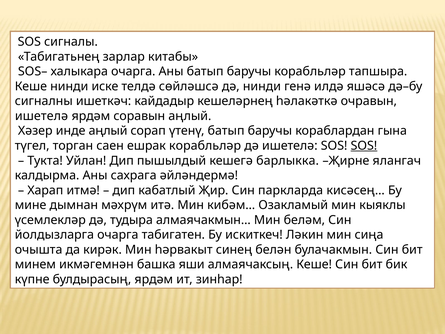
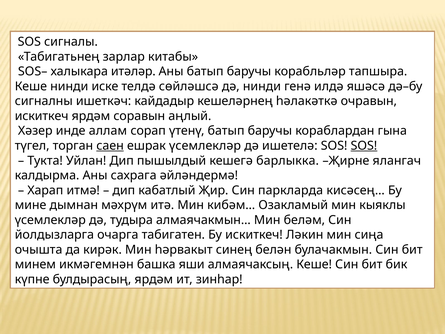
халыкара очарга: очарга -> итәләр (133, 71)
ишетелә: ишетелә -> искиткеч (42, 116)
инде аңлый: аңлый -> аллам (108, 131)
саен underline: none -> present (110, 146)
ешрак корабльләр: корабльләр -> үсемлекләр (205, 146)
